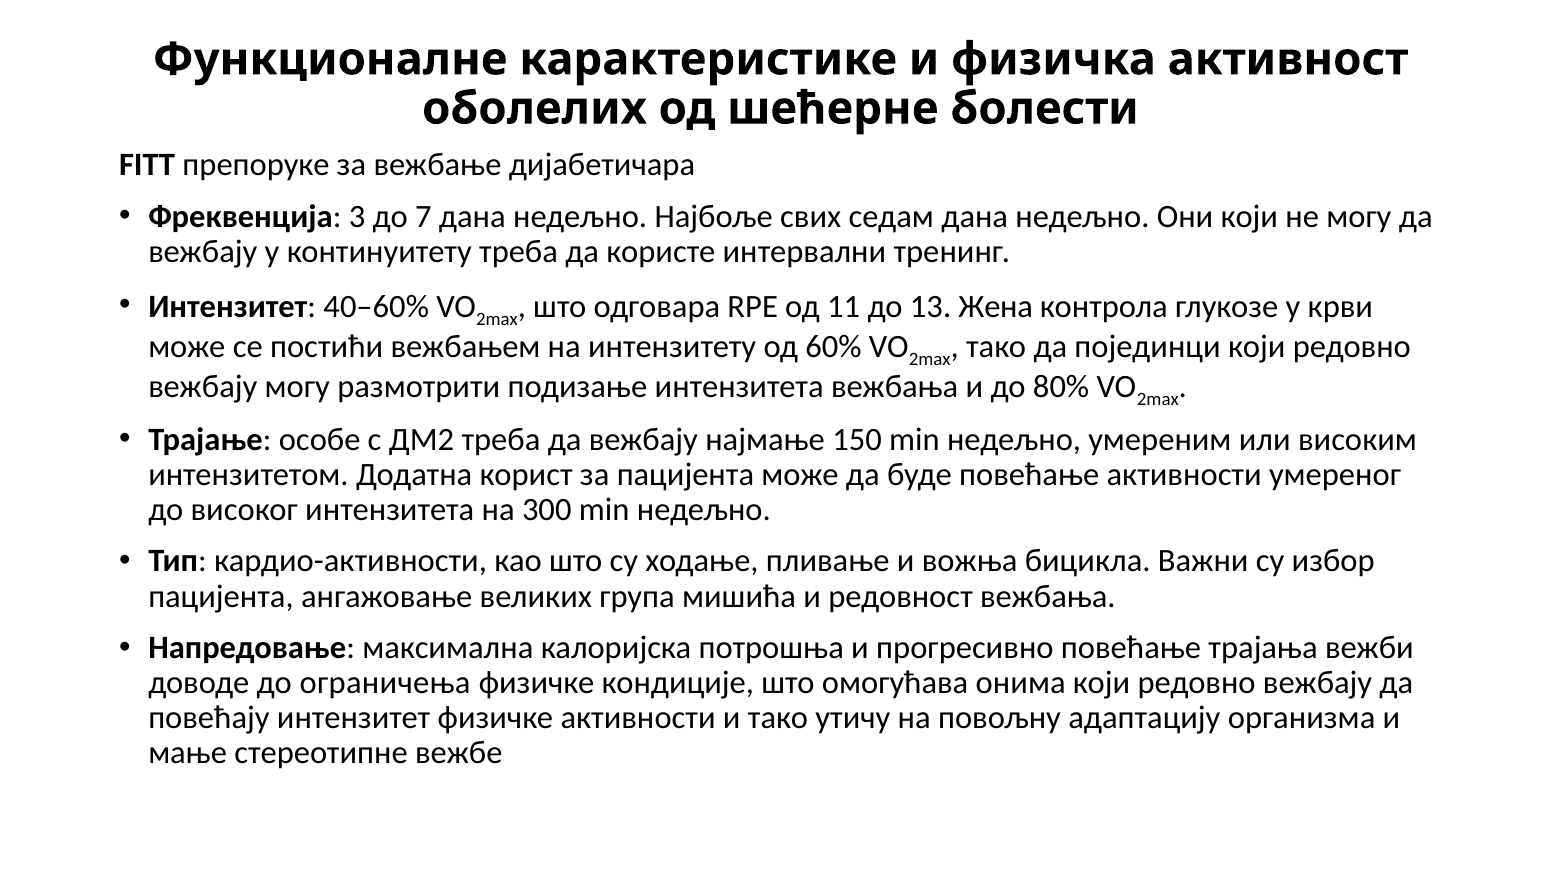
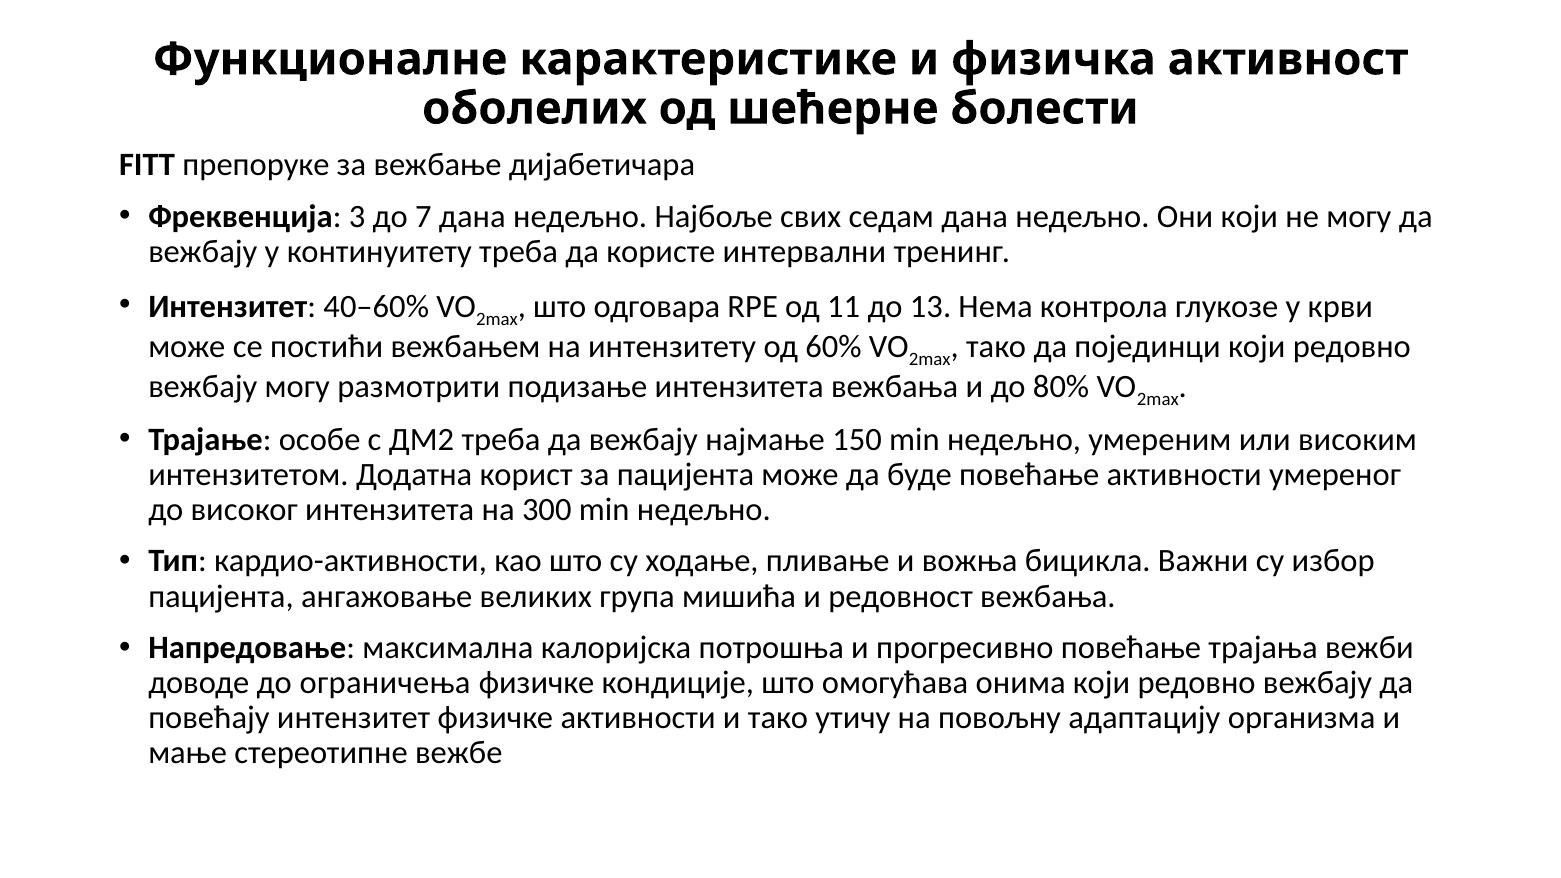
Жена: Жена -> Нема (996, 307)
